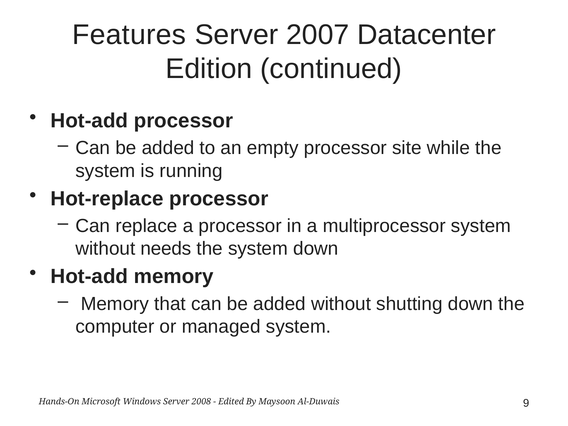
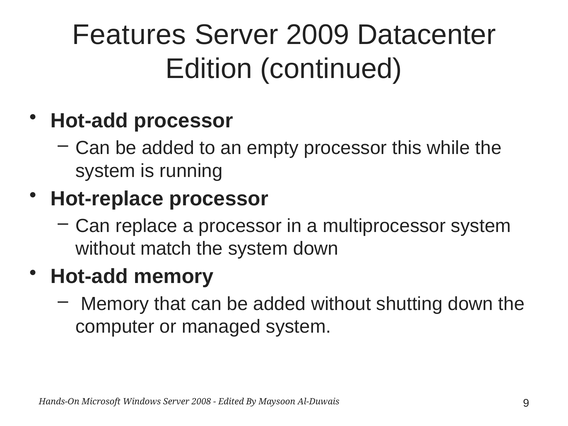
2007: 2007 -> 2009 (318, 35)
site: site -> this (407, 148)
needs: needs -> match (166, 249)
